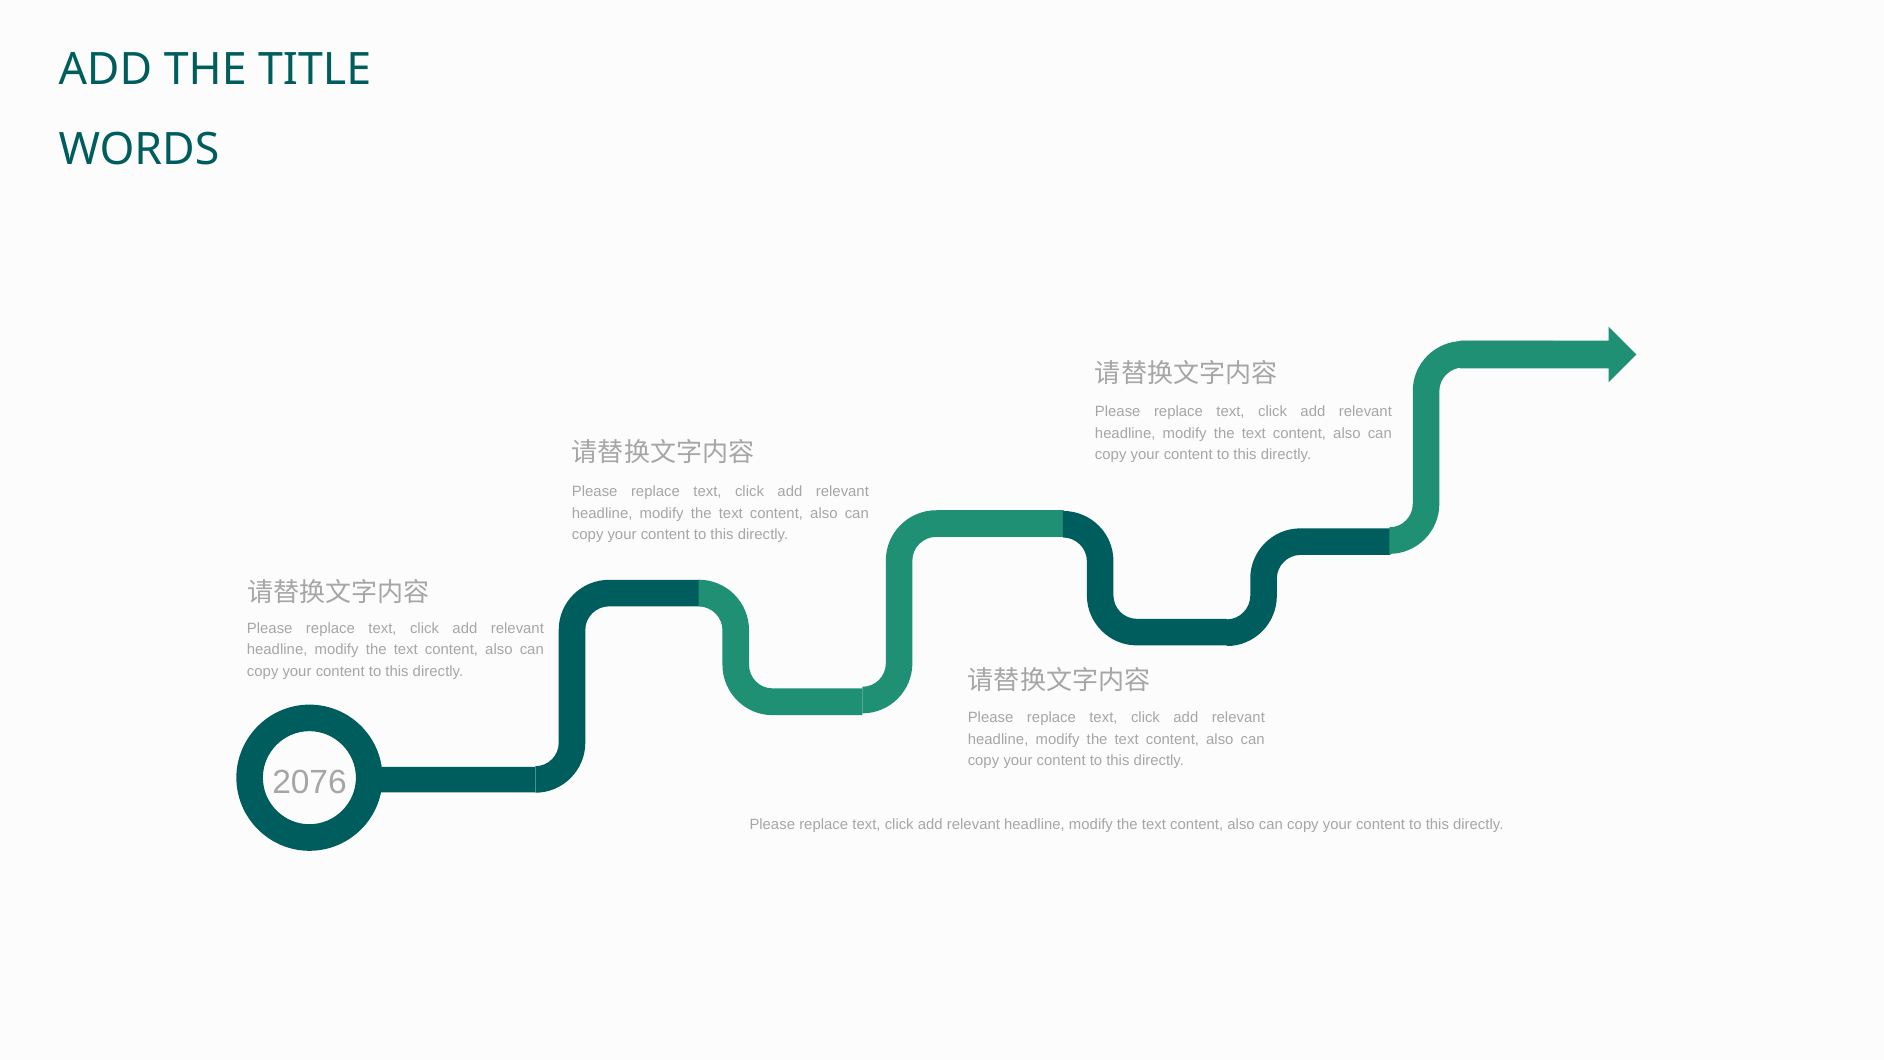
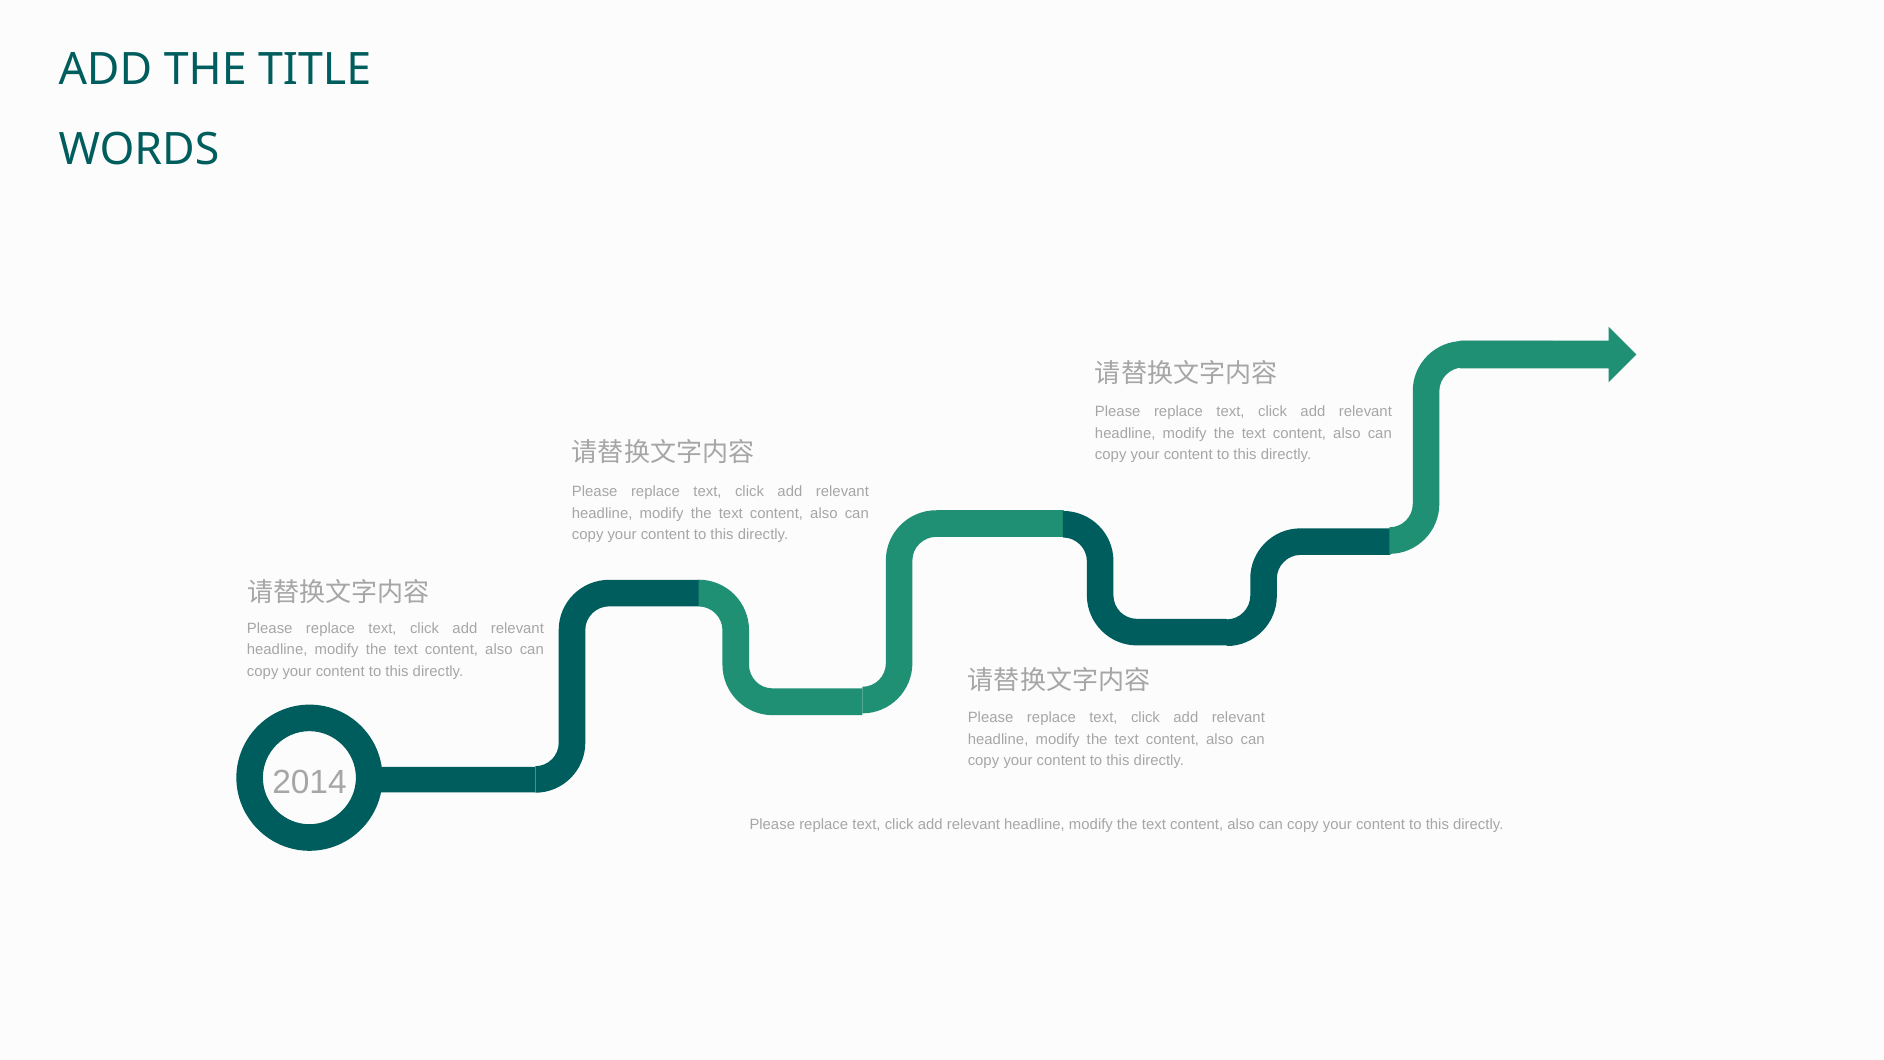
2076: 2076 -> 2014 (309, 782)
